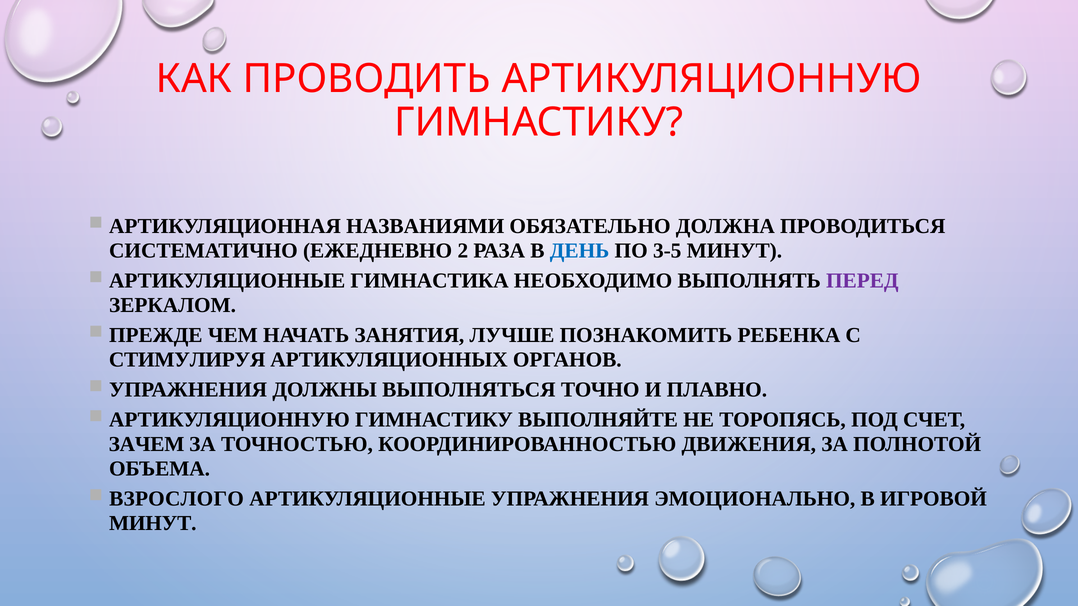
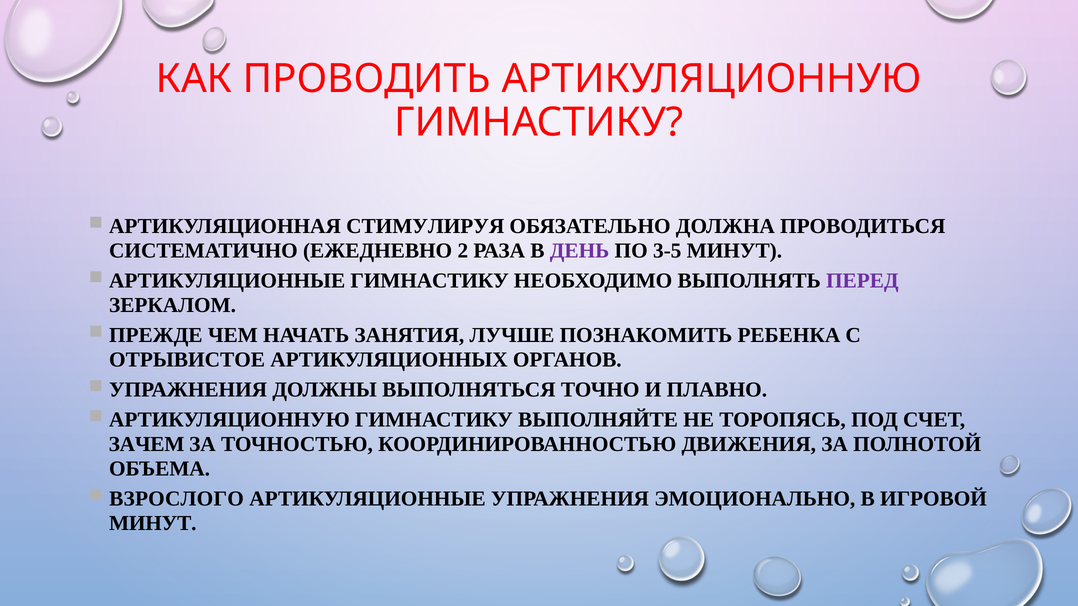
НАЗВАНИЯМИ: НАЗВАНИЯМИ -> СТИМУЛИРУЯ (425, 227)
ДЕНЬ colour: blue -> purple (580, 251)
АРТИКУЛЯЦИОННЫЕ ГИМНАСТИКА: ГИМНАСТИКА -> ГИМНАСТИКУ (430, 281)
СТИМУЛИРУЯ: СТИМУЛИРУЯ -> ОТРЫВИСТОЕ (187, 360)
